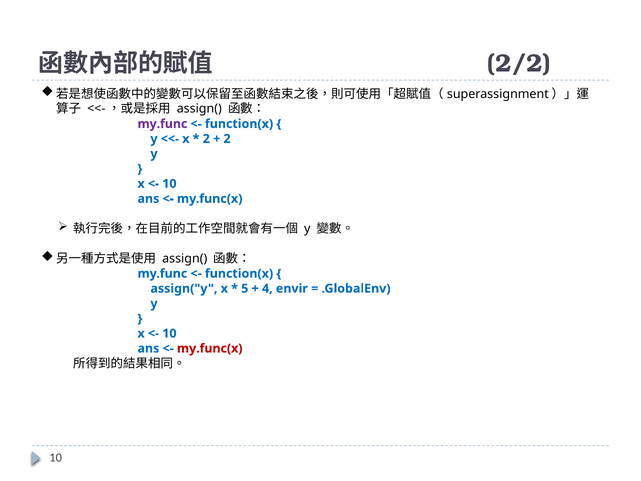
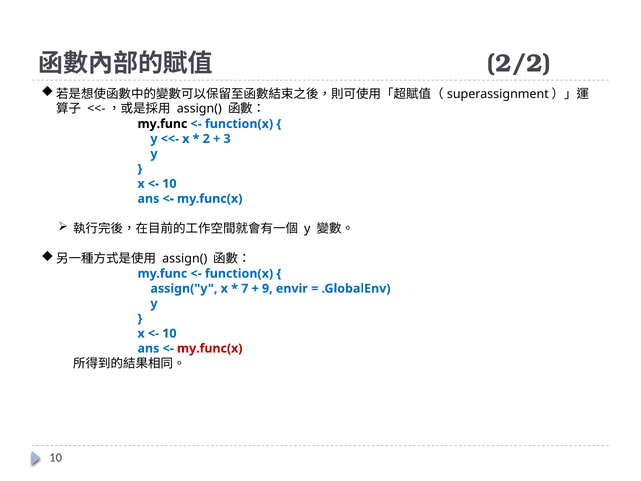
my.func colour: purple -> black (162, 124)
2: 2 -> 3 (227, 139)
5: 5 -> 7 (245, 288)
4: 4 -> 9 (267, 288)
